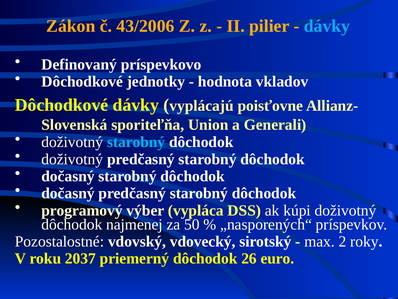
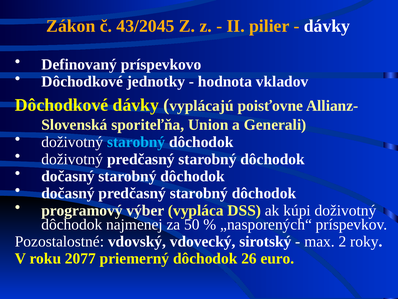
43/2006: 43/2006 -> 43/2045 (145, 26)
dávky colour: light blue -> white (327, 26)
2037: 2037 -> 2077 (80, 258)
